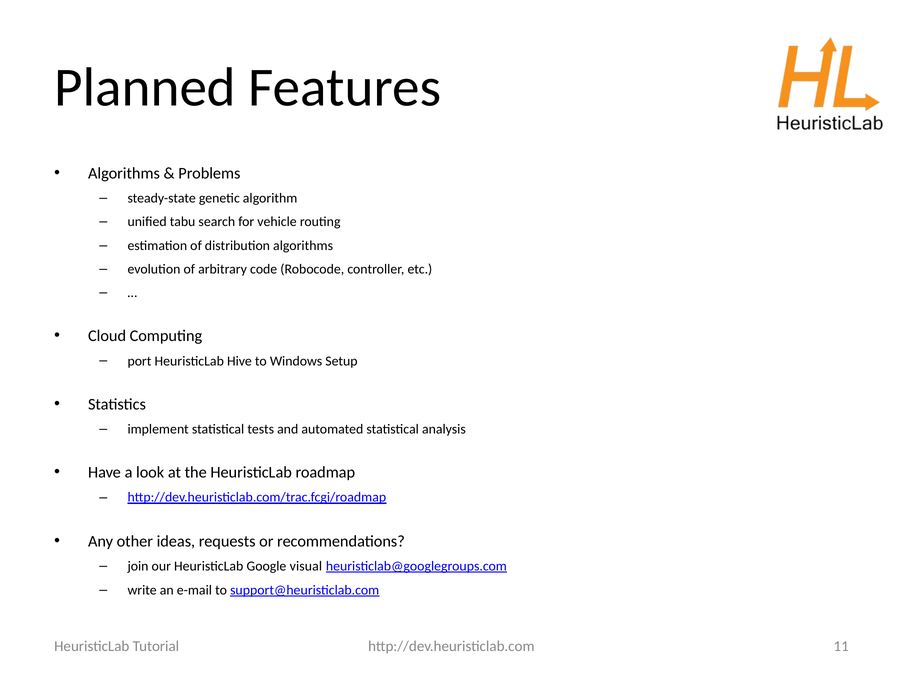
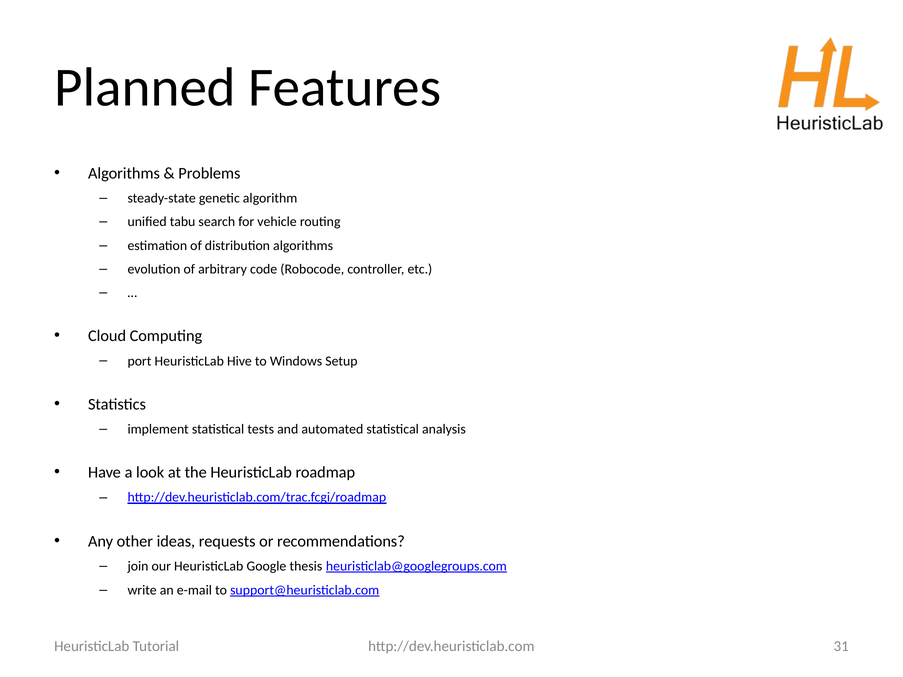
visual: visual -> thesis (306, 566)
11: 11 -> 31 (841, 647)
